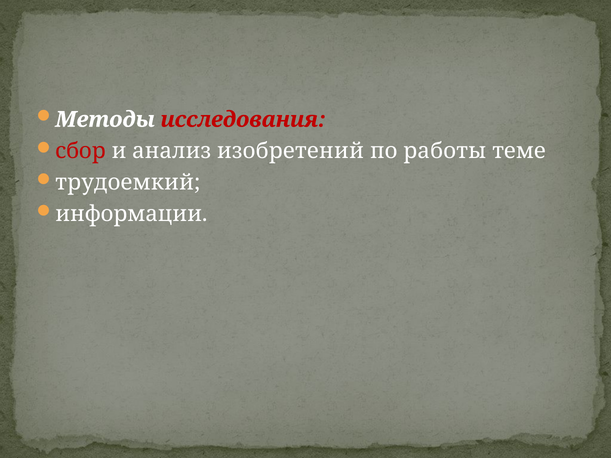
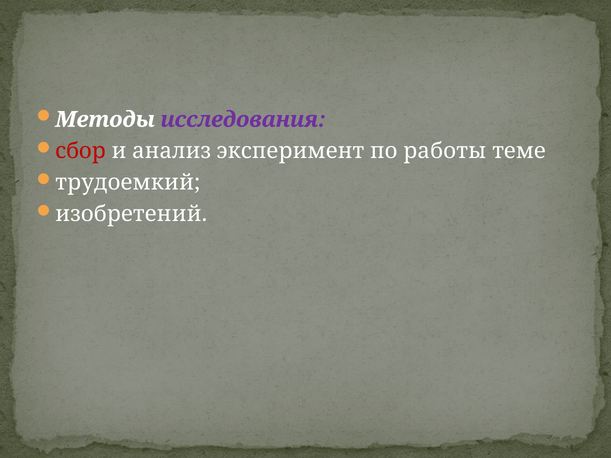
исследования colour: red -> purple (243, 120)
изобретений: изобретений -> эксперимент (290, 151)
информации: информации -> изобретений (131, 214)
